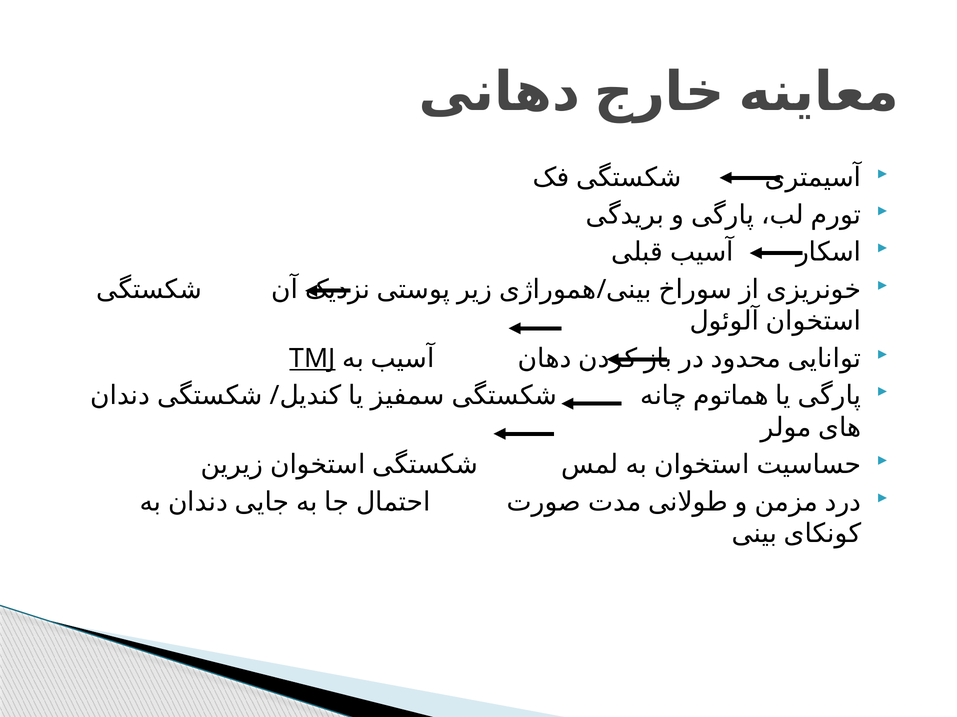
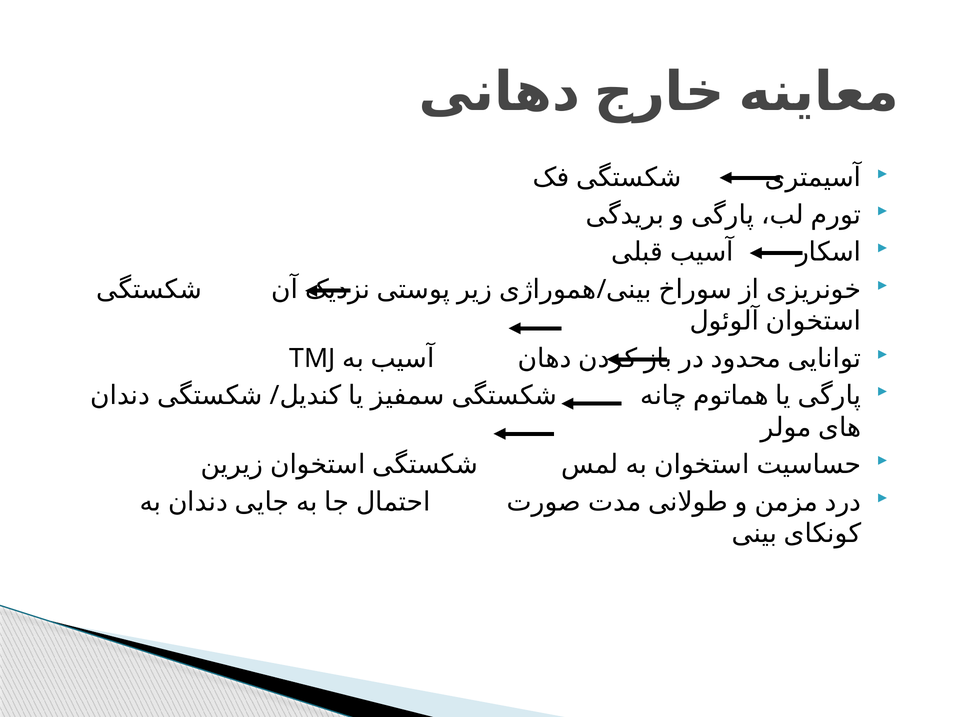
TMJ underline: present -> none (312, 359)
